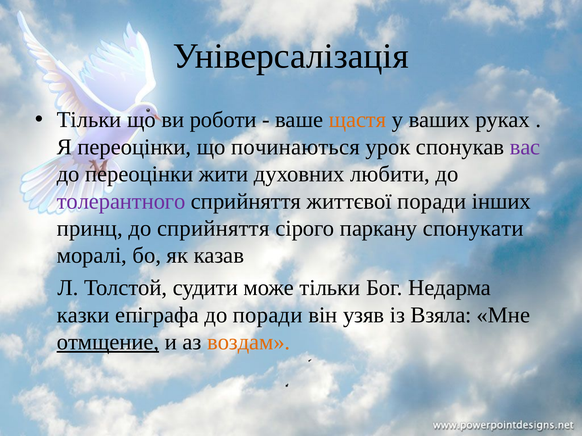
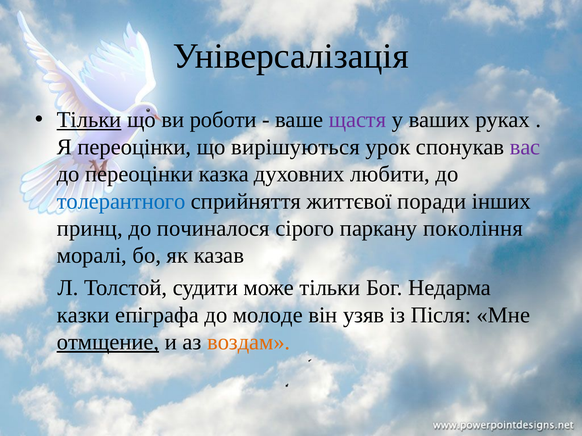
Тільки underline: none -> present (89, 120)
щастя colour: orange -> purple (357, 120)
починаються: починаються -> вирішуються (295, 147)
жити: жити -> казка (224, 174)
толерантного colour: purple -> blue (121, 201)
до сприйняття: сприйняття -> починалося (213, 229)
спонукати: спонукати -> покоління (473, 229)
до поради: поради -> молоде (268, 315)
Взяла: Взяла -> Після (441, 315)
